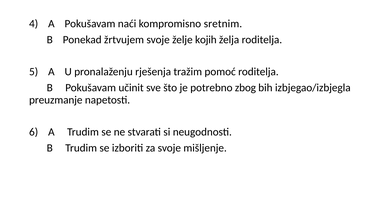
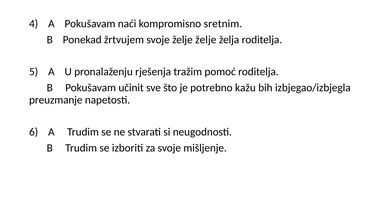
želje kojih: kojih -> želje (206, 40)
zbog: zbog -> kažu (245, 88)
